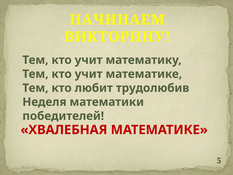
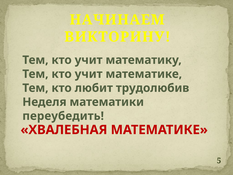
победителей: победителей -> переубедить (63, 116)
